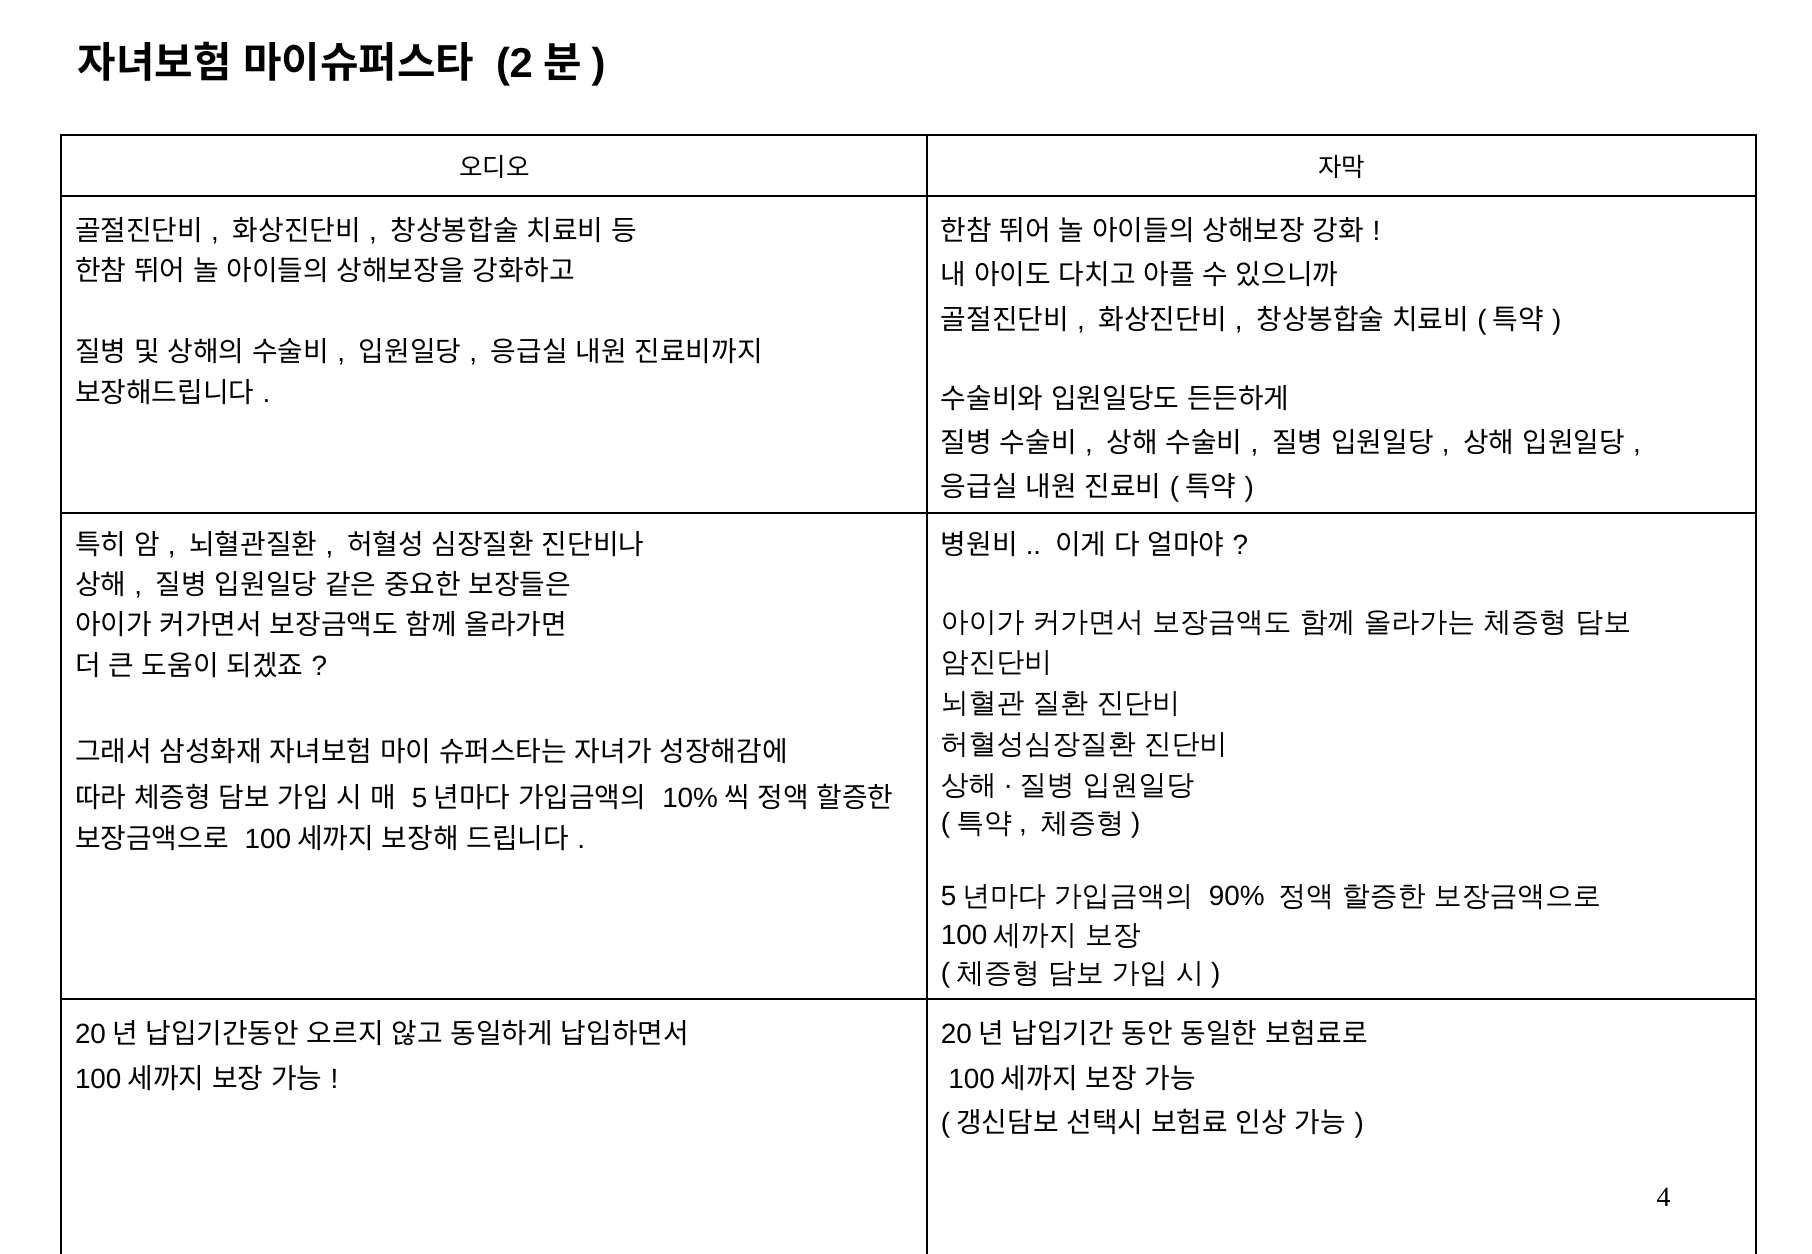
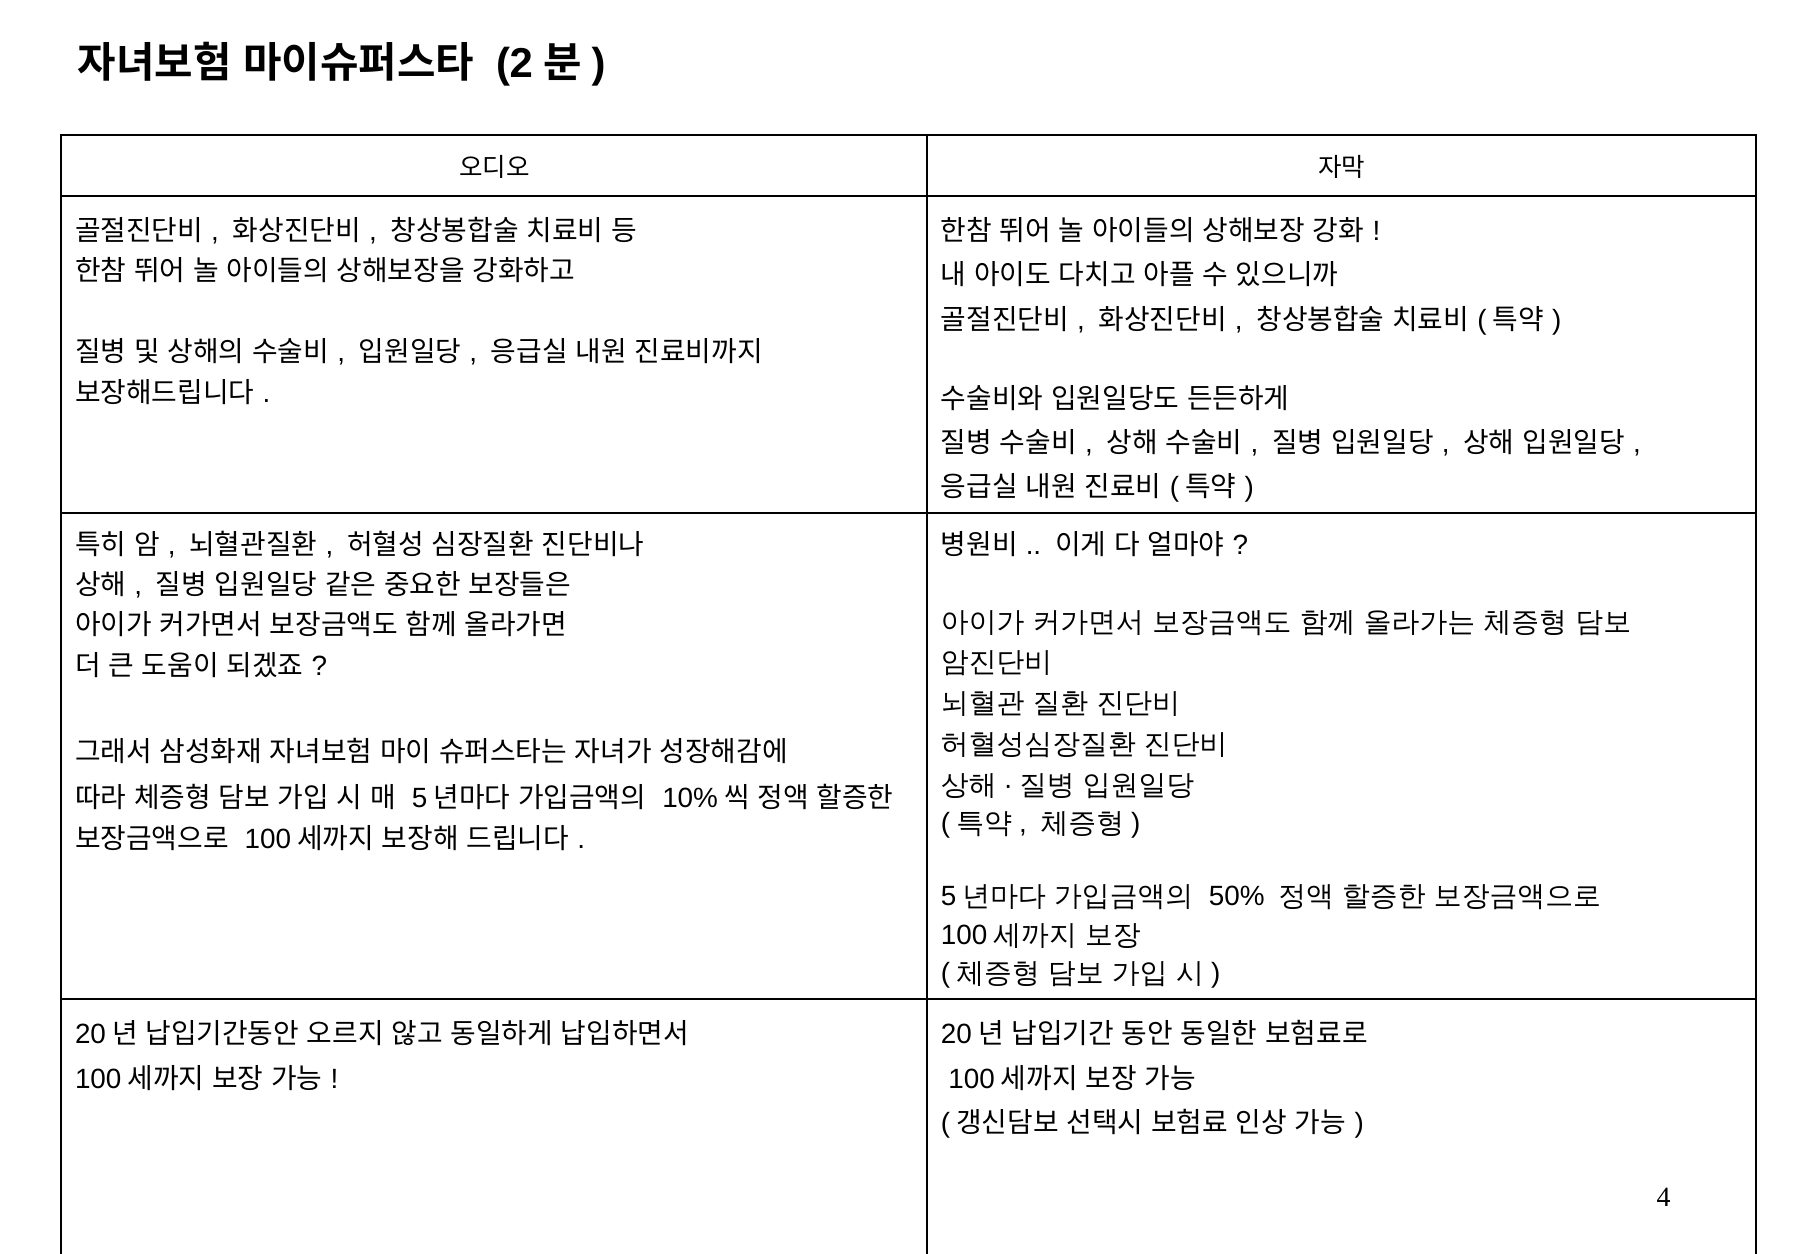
90%: 90% -> 50% (1237, 897)
